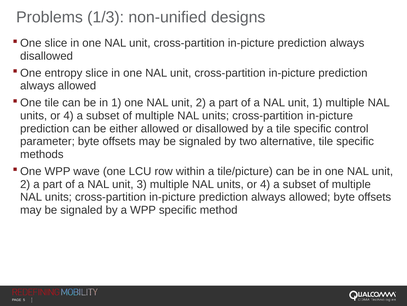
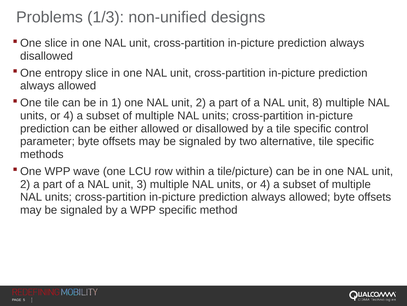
unit 1: 1 -> 8 (317, 103)
